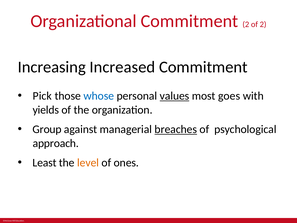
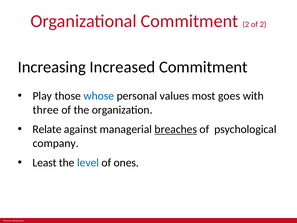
Pick: Pick -> Play (42, 96)
values underline: present -> none (175, 96)
yields: yields -> three (46, 110)
Group: Group -> Relate (47, 129)
approach: approach -> company (56, 143)
level colour: orange -> blue (88, 163)
